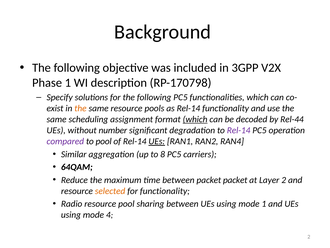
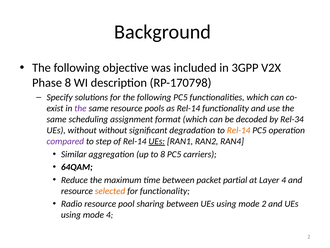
Phase 1: 1 -> 8 (68, 83)
the colour: orange -> purple (80, 108)
which underline: present -> none (195, 119)
Rel-44: Rel-44 -> Rel-34 (292, 119)
without number: number -> without (113, 130)
Rel-14 colour: purple -> orange (239, 130)
to pool: pool -> step (104, 141)
packet packet: packet -> partial (235, 180)
Layer 2: 2 -> 4 (284, 180)
mode 1: 1 -> 2 (264, 203)
